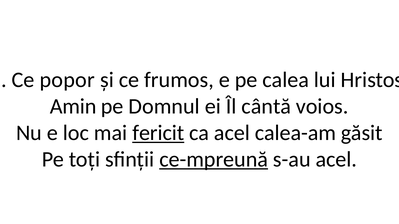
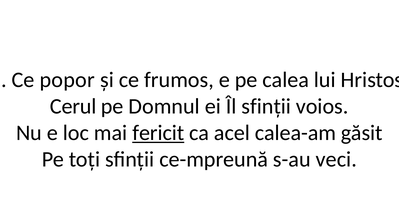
Amin: Amin -> Cerul (73, 106)
Îl cântă: cântă -> sfinții (266, 106)
ce-mpreună underline: present -> none (214, 160)
s-au acel: acel -> veci (336, 160)
